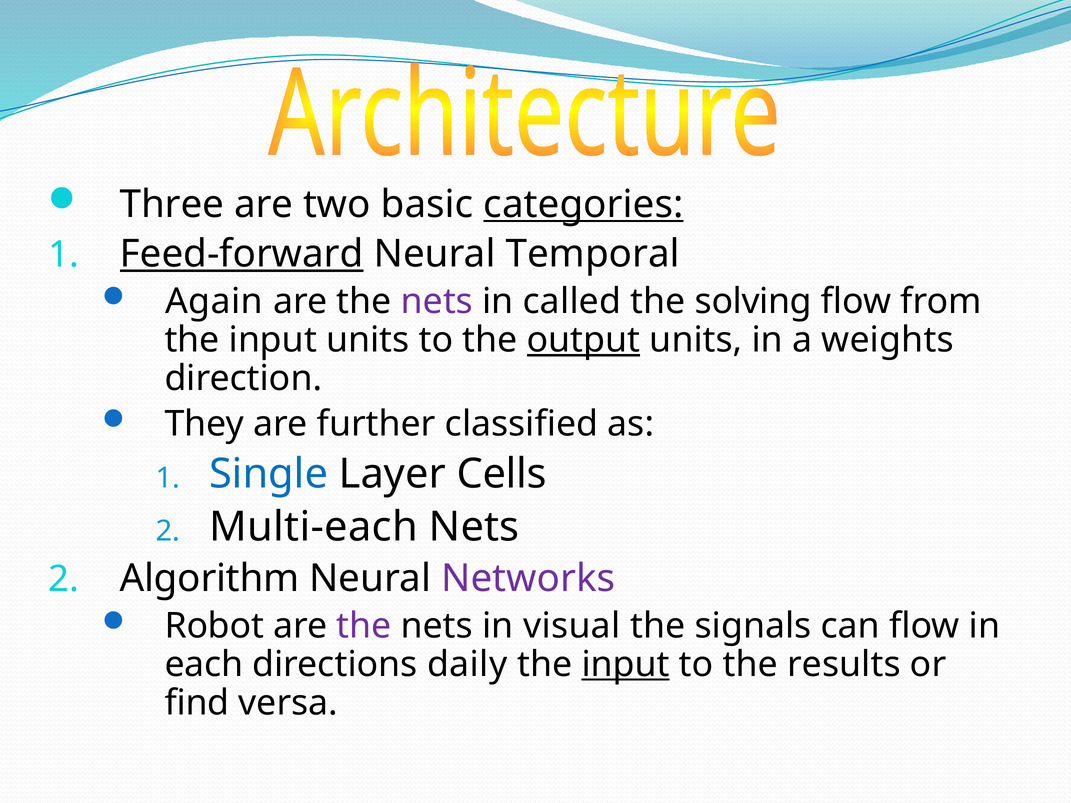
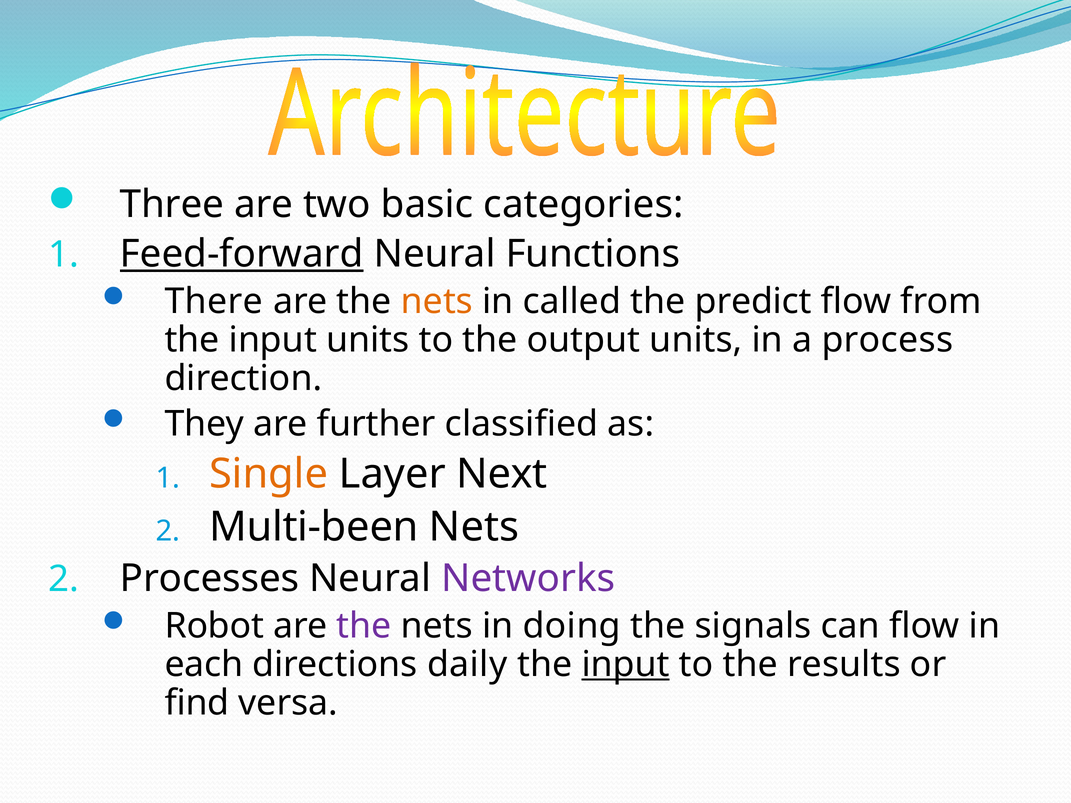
categories underline: present -> none (583, 204)
Temporal: Temporal -> Functions (593, 254)
Again: Again -> There (214, 301)
nets colour: purple -> orange (437, 301)
solving: solving -> predict (753, 301)
output underline: present -> none (584, 340)
weights: weights -> process (888, 340)
Single colour: blue -> orange (269, 474)
Cells: Cells -> Next (502, 474)
Multi-each: Multi-each -> Multi-been (314, 527)
Algorithm: Algorithm -> Processes (210, 579)
visual: visual -> doing (572, 626)
